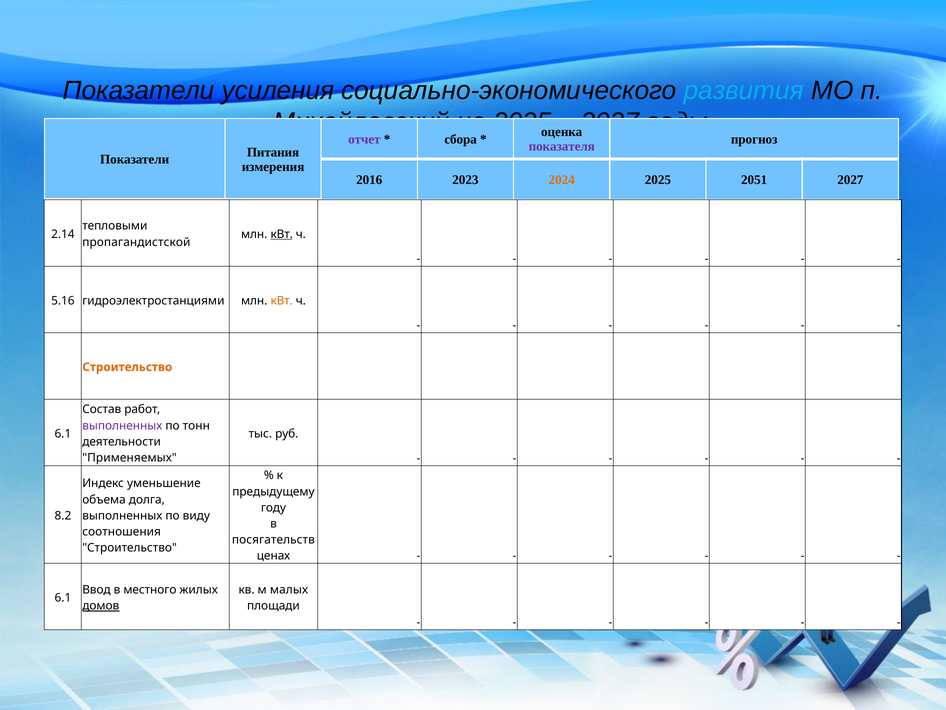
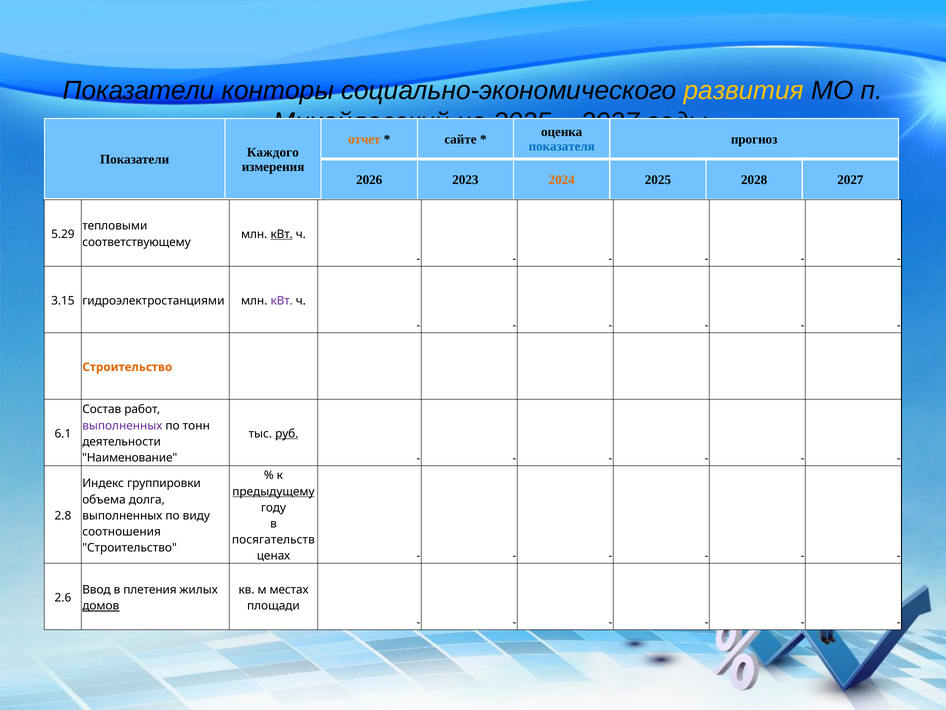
усиления: усиления -> конторы (278, 90)
развития colour: light blue -> yellow (744, 90)
отчет colour: purple -> orange (364, 139)
сбора: сбора -> сайте (461, 139)
показателя colour: purple -> blue (562, 146)
Питания: Питания -> Каждого (273, 152)
2016: 2016 -> 2026 (369, 180)
2051: 2051 -> 2028 (754, 180)
2.14: 2.14 -> 5.29 (63, 234)
пропагандистской: пропагандистской -> соответствующему (136, 242)
5.16: 5.16 -> 3.15 (63, 300)
кВт colour: orange -> purple (282, 300)
руб underline: none -> present (287, 433)
Применяемых: Применяемых -> Наименование (130, 458)
уменьшение: уменьшение -> группировки (164, 483)
предыдущему underline: none -> present (273, 491)
8.2: 8.2 -> 2.8 (63, 515)
местного: местного -> плетения (150, 589)
малых: малых -> местах (289, 589)
6.1: 6.1 -> 2.6 (63, 597)
